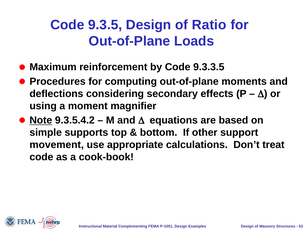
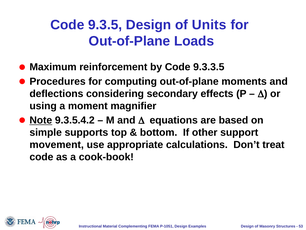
Ratio: Ratio -> Units (209, 25)
